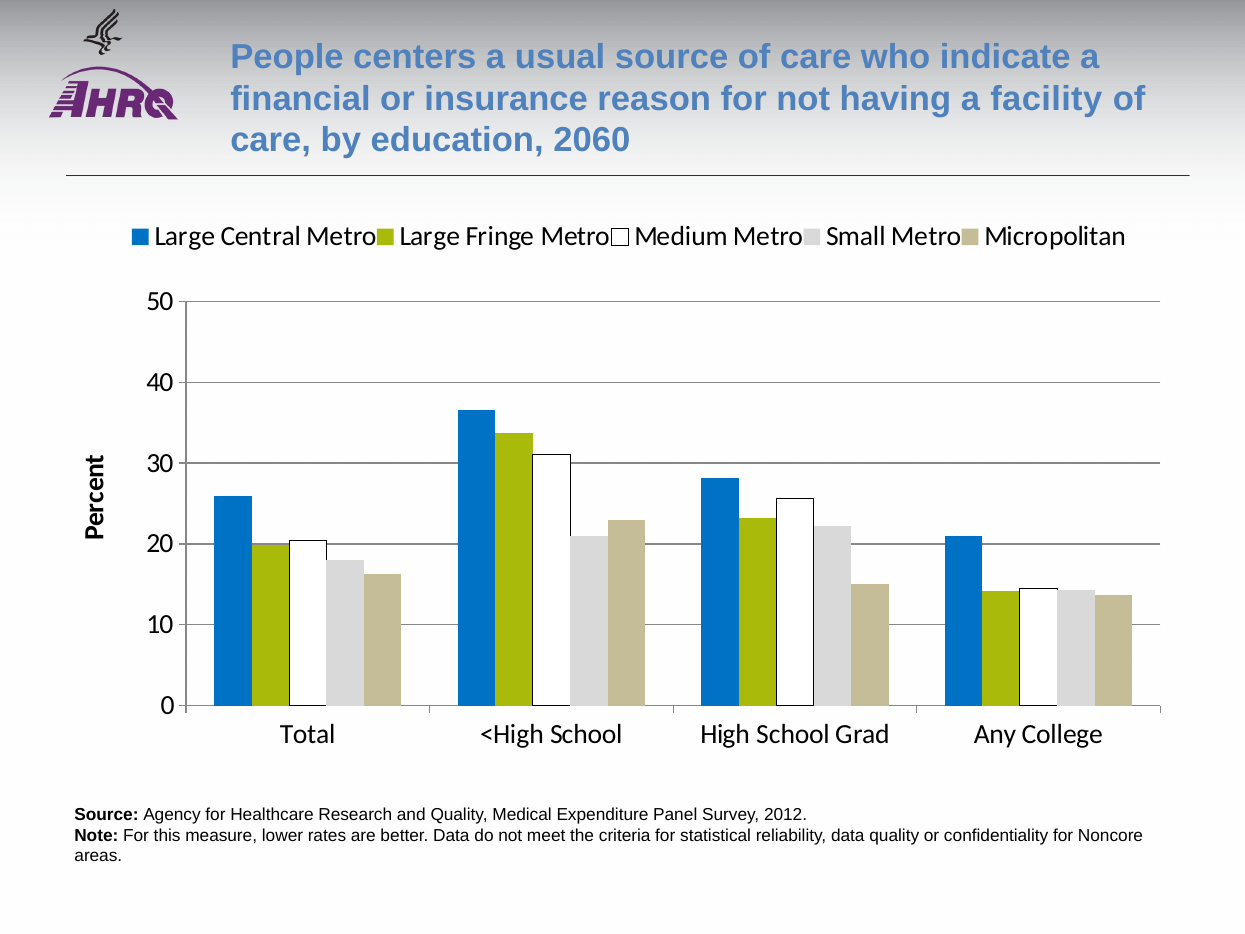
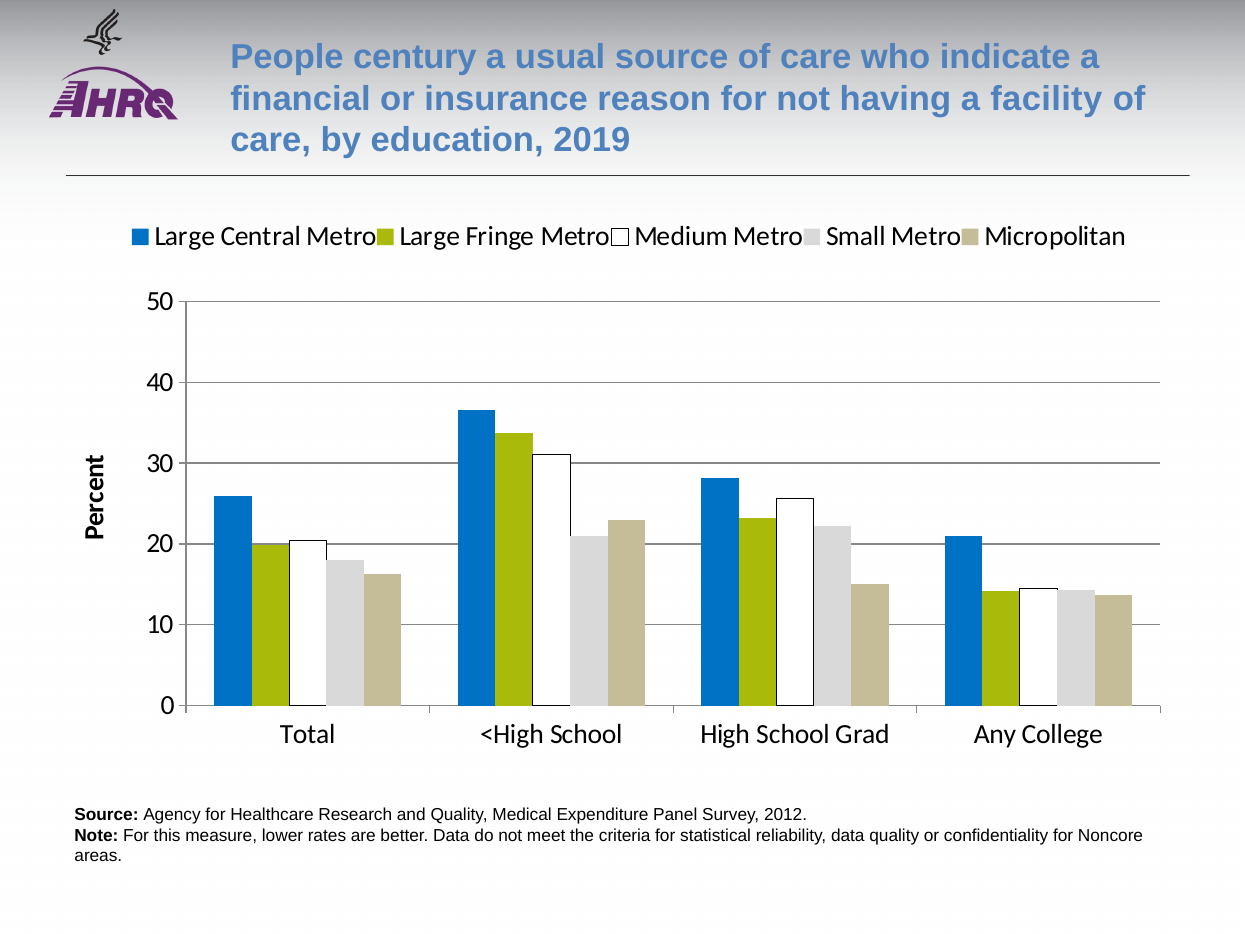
centers: centers -> century (415, 57)
2060: 2060 -> 2019 (592, 140)
